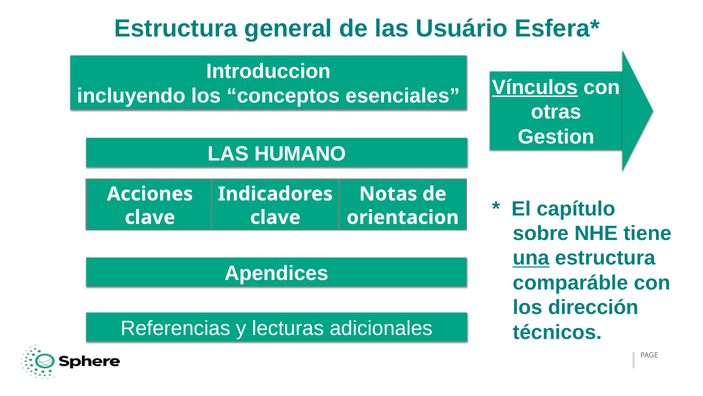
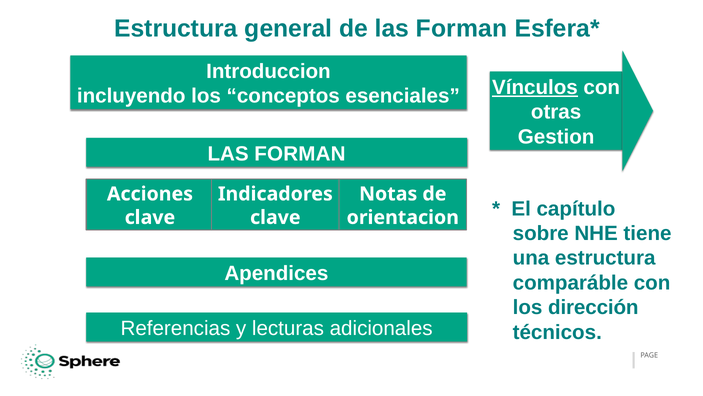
de las Usuário: Usuário -> Forman (462, 29)
HUMANO: HUMANO -> FORMAN (300, 154)
una underline: present -> none (531, 258)
